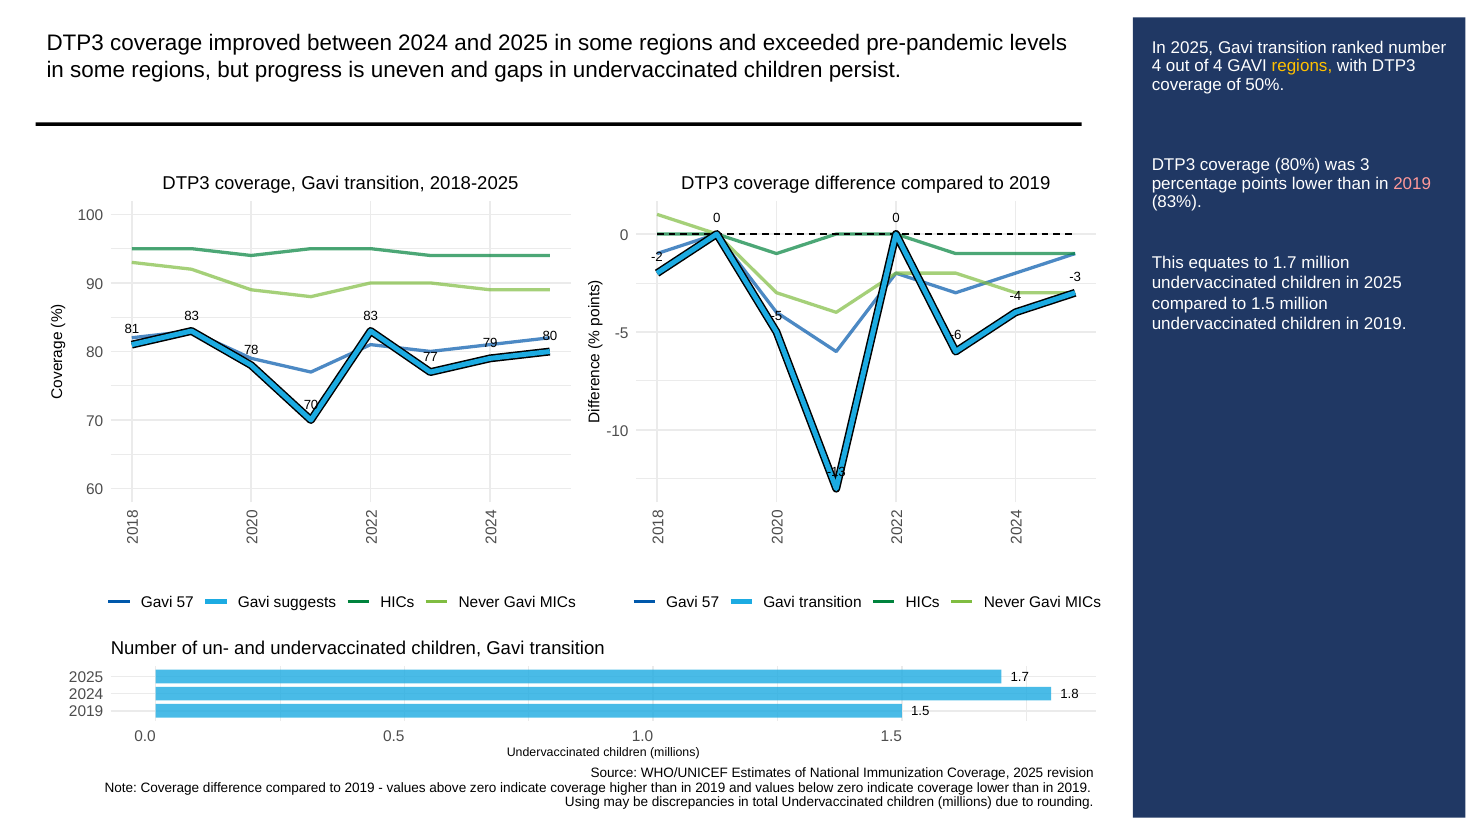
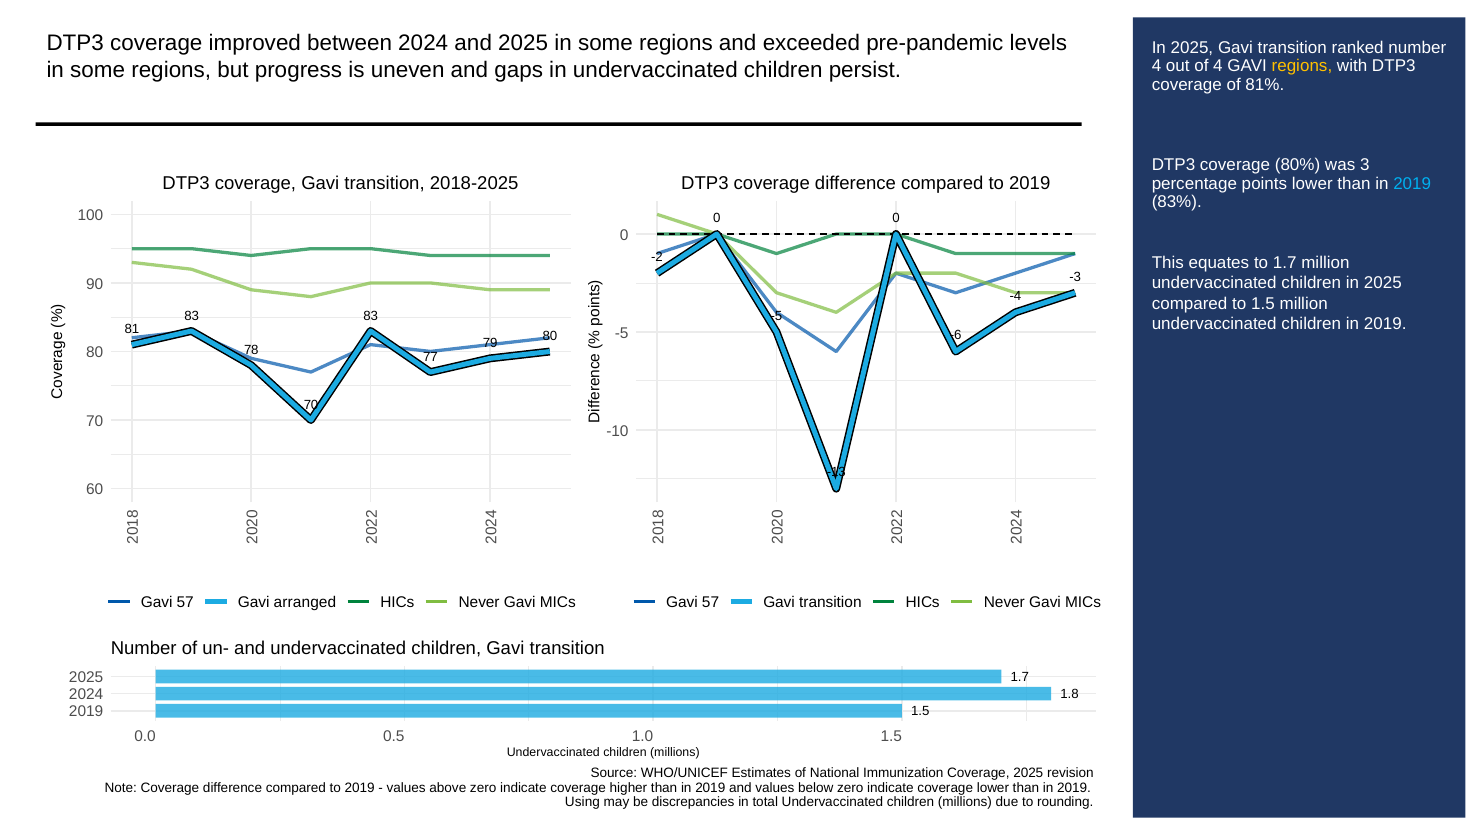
50%: 50% -> 81% (1265, 85)
2019 colour: pink -> light blue (1412, 184)
suggests: suggests -> arranged (305, 603)
